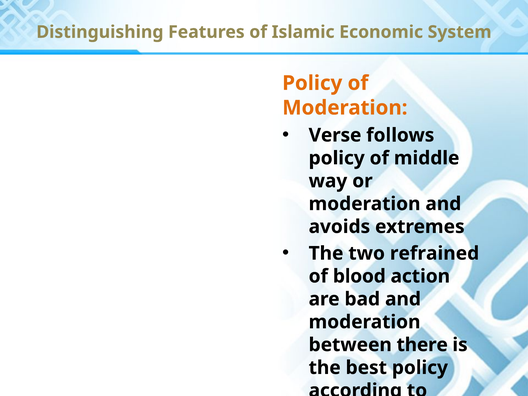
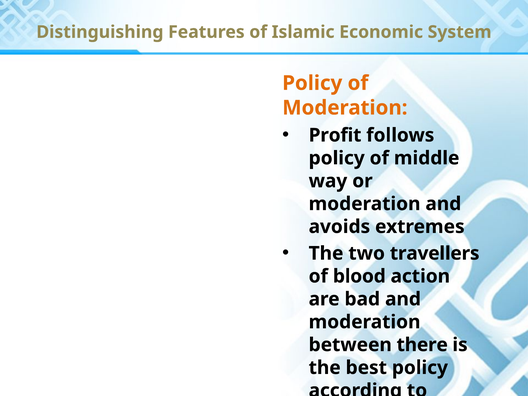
Verse: Verse -> Profit (335, 135)
refrained: refrained -> travellers (435, 253)
